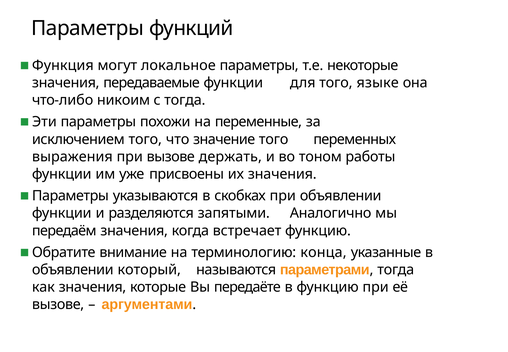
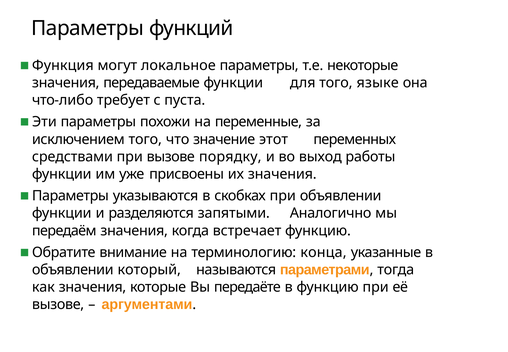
никоим: никоим -> требует (123, 100)
с тогда: тогда -> пуста (185, 100)
значение того: того -> этот (274, 139)
выражения: выражения -> средствами (72, 157)
держать: держать -> порядку (230, 157)
тоном: тоном -> выход (320, 157)
